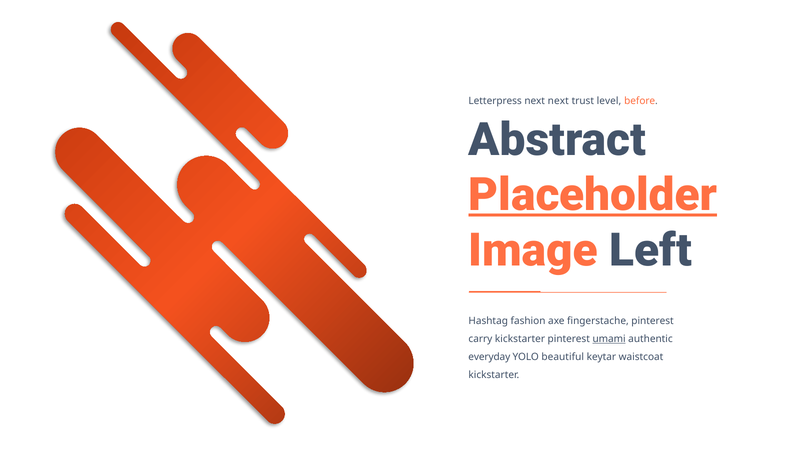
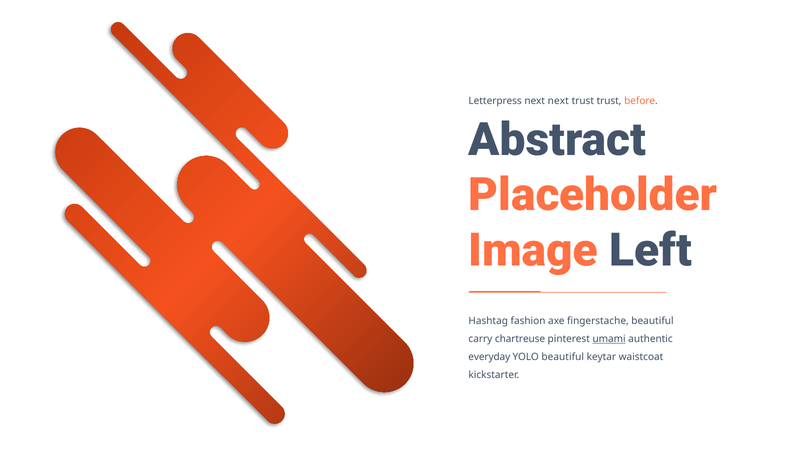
trust level: level -> trust (609, 101)
Placeholder underline: present -> none (593, 195)
fingerstache pinterest: pinterest -> beautiful (653, 321)
carry kickstarter: kickstarter -> chartreuse (520, 339)
